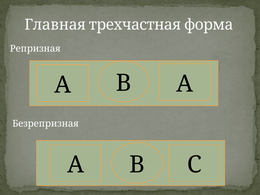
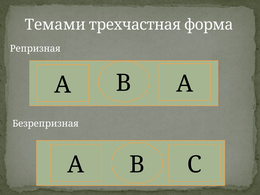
Главная: Главная -> Темами (55, 25)
